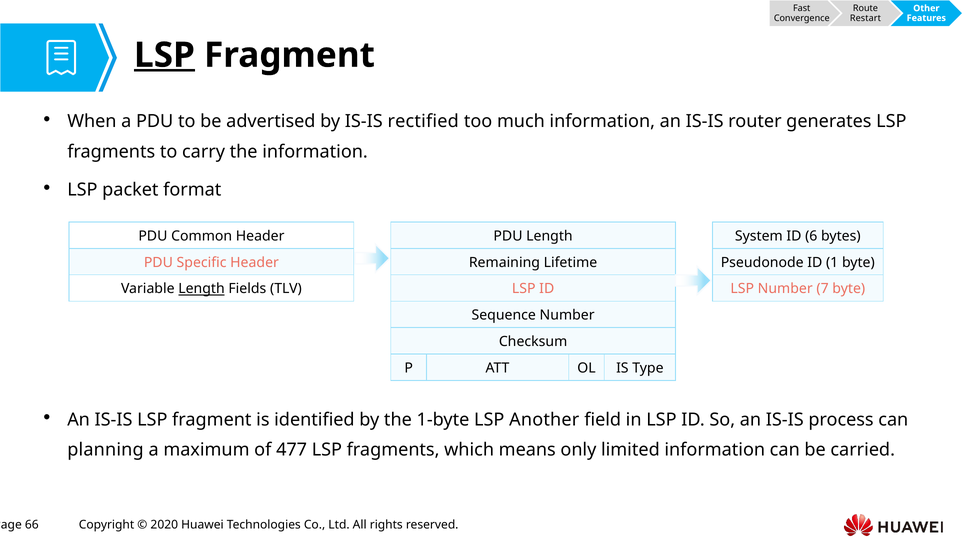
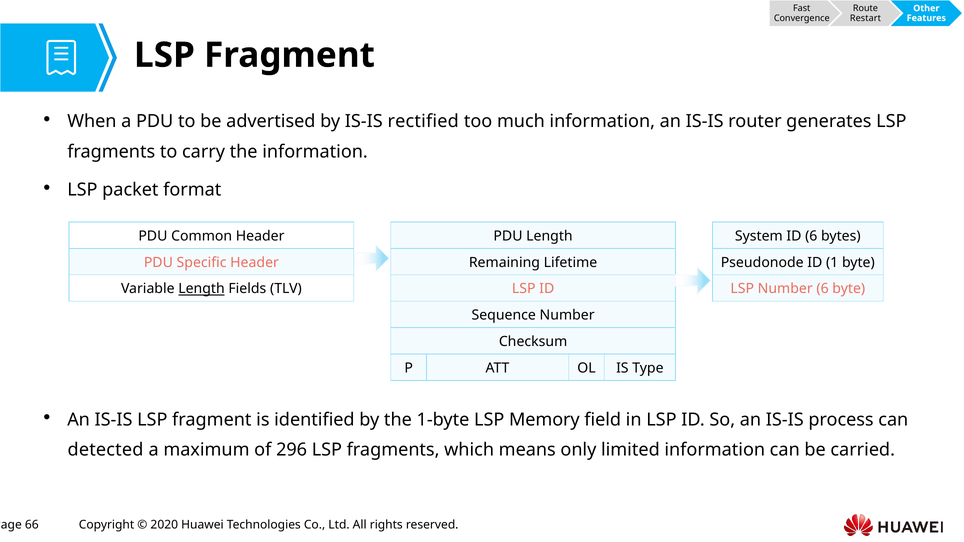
LSP underline: present -> none (164, 55)
Number 7: 7 -> 6 (823, 289)
Another: Another -> Memory (544, 420)
planning: planning -> detected (105, 450)
477: 477 -> 296 (292, 450)
